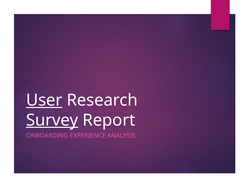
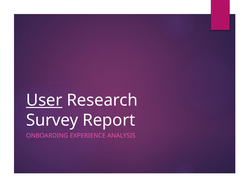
Survey underline: present -> none (52, 120)
